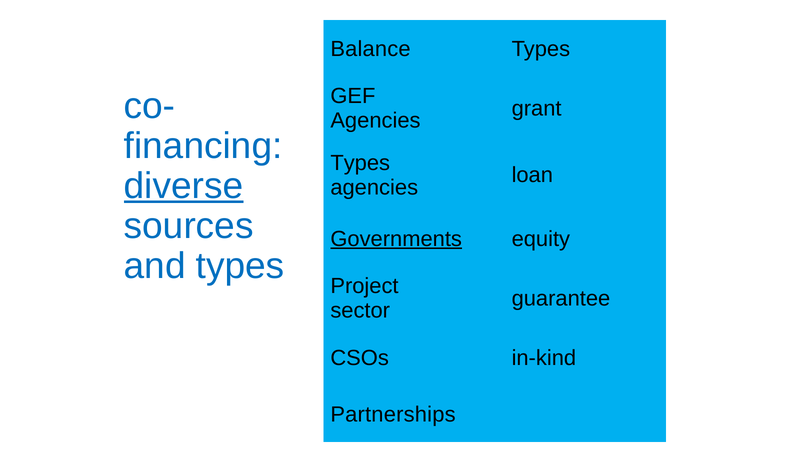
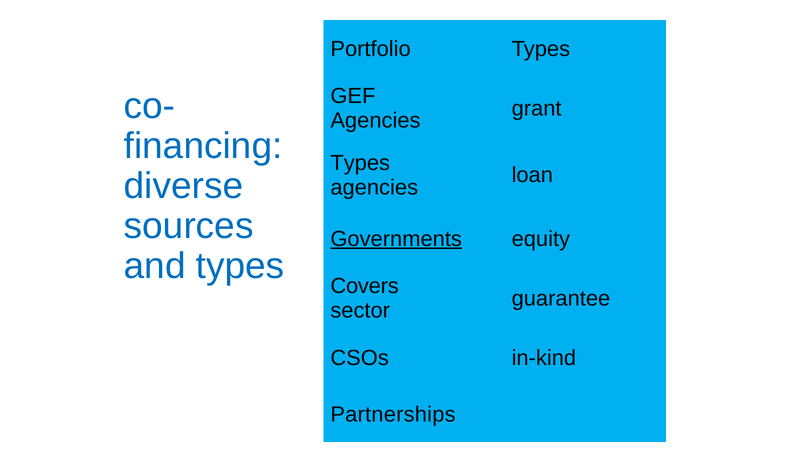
Balance: Balance -> Portfolio (371, 49)
diverse underline: present -> none (184, 186)
Project: Project -> Covers (365, 286)
